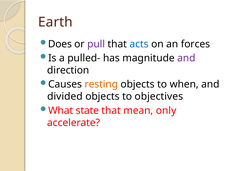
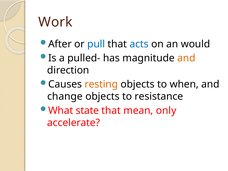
Earth: Earth -> Work (55, 22)
Does: Does -> After (60, 44)
pull colour: purple -> blue (96, 44)
forces: forces -> would (195, 44)
and colour: purple -> orange (186, 58)
divided: divided -> change (65, 96)
objectives: objectives -> resistance (159, 96)
